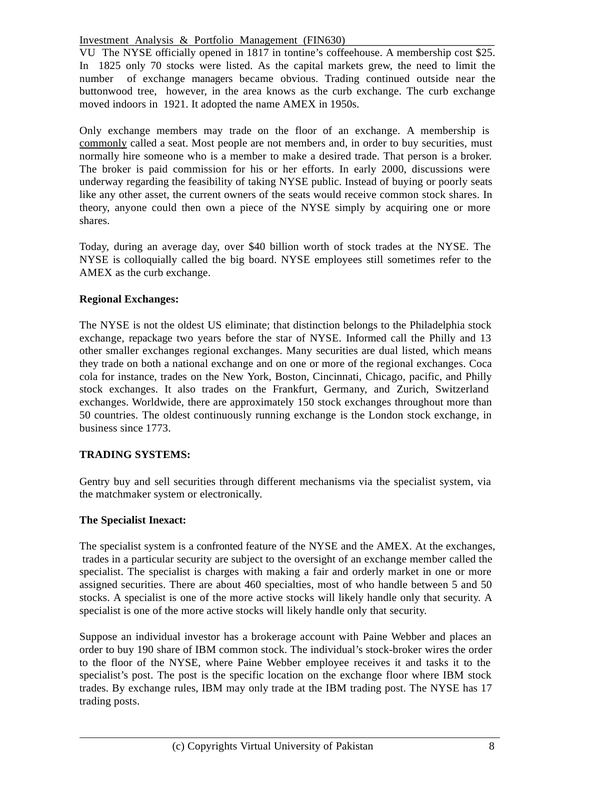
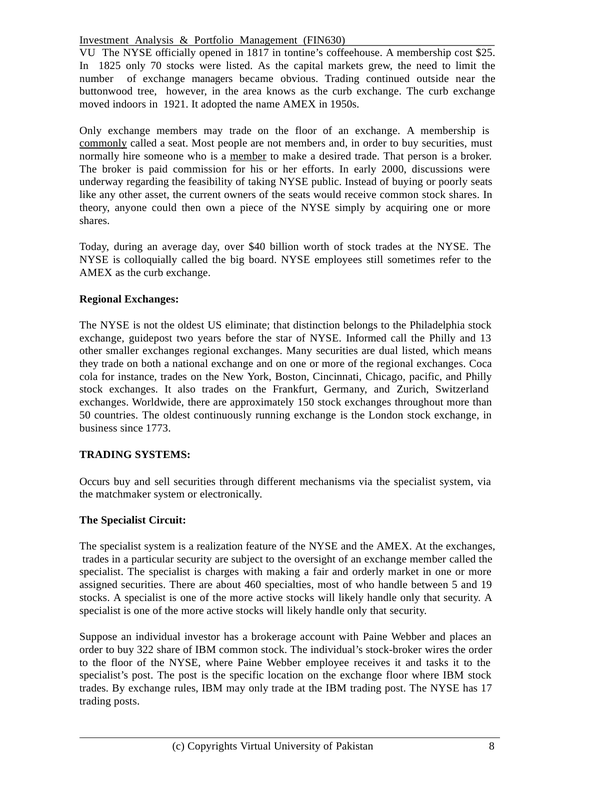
member underline: none -> present (248, 156)
repackage: repackage -> guidepost (151, 338)
Gentry: Gentry -> Occurs (95, 482)
Inexact: Inexact -> Circuit (167, 521)
confronted: confronted -> realization (220, 547)
and 50: 50 -> 19 (486, 585)
190: 190 -> 322 (145, 650)
